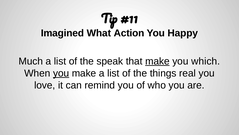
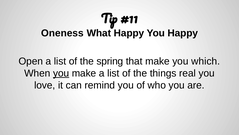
Imagined: Imagined -> Oneness (62, 33)
What Action: Action -> Happy (129, 33)
Much: Much -> Open (31, 61)
speak: speak -> spring (110, 61)
make underline: present -> none (157, 61)
